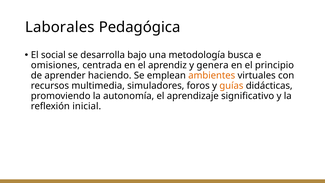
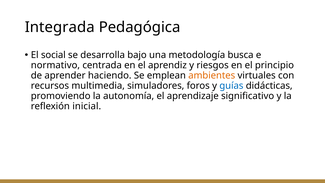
Laborales: Laborales -> Integrada (60, 27)
omisiones: omisiones -> normativo (55, 65)
genera: genera -> riesgos (213, 65)
guías colour: orange -> blue (231, 86)
